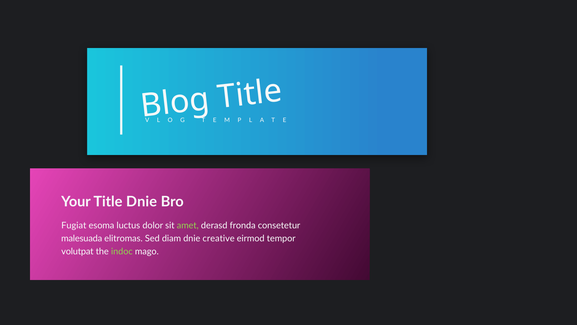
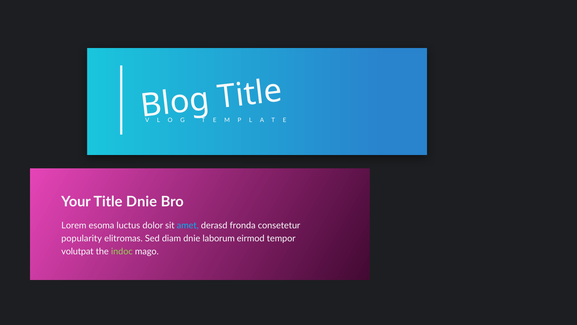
Fugiat: Fugiat -> Lorem (74, 225)
amet colour: light green -> light blue (188, 225)
malesuada: malesuada -> popularity (82, 238)
creative: creative -> laborum (219, 238)
